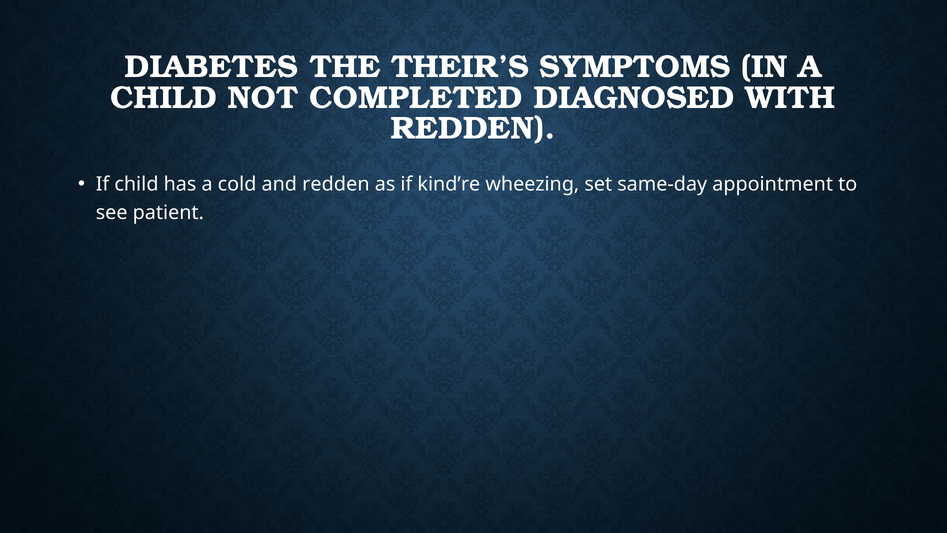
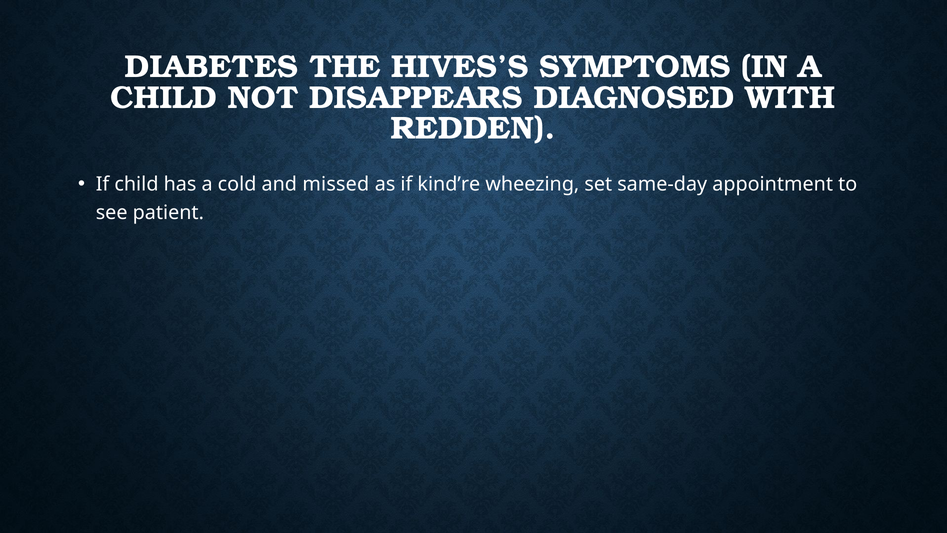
THEIR’S: THEIR’S -> HIVES’S (460, 67)
COMPLETED: COMPLETED -> DISAPPEARS (416, 98)
and redden: redden -> missed (336, 184)
